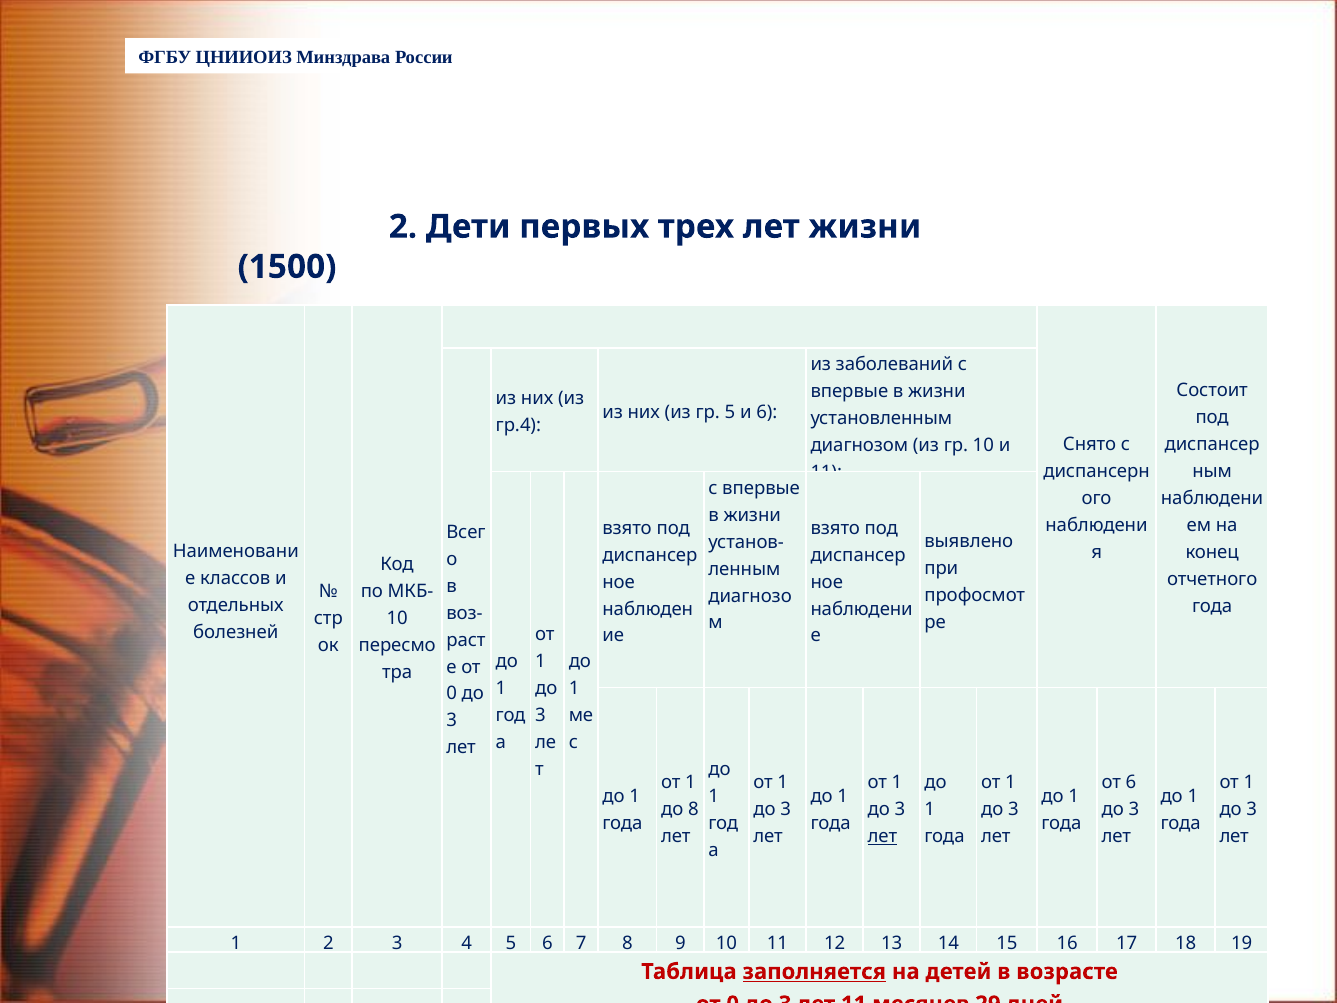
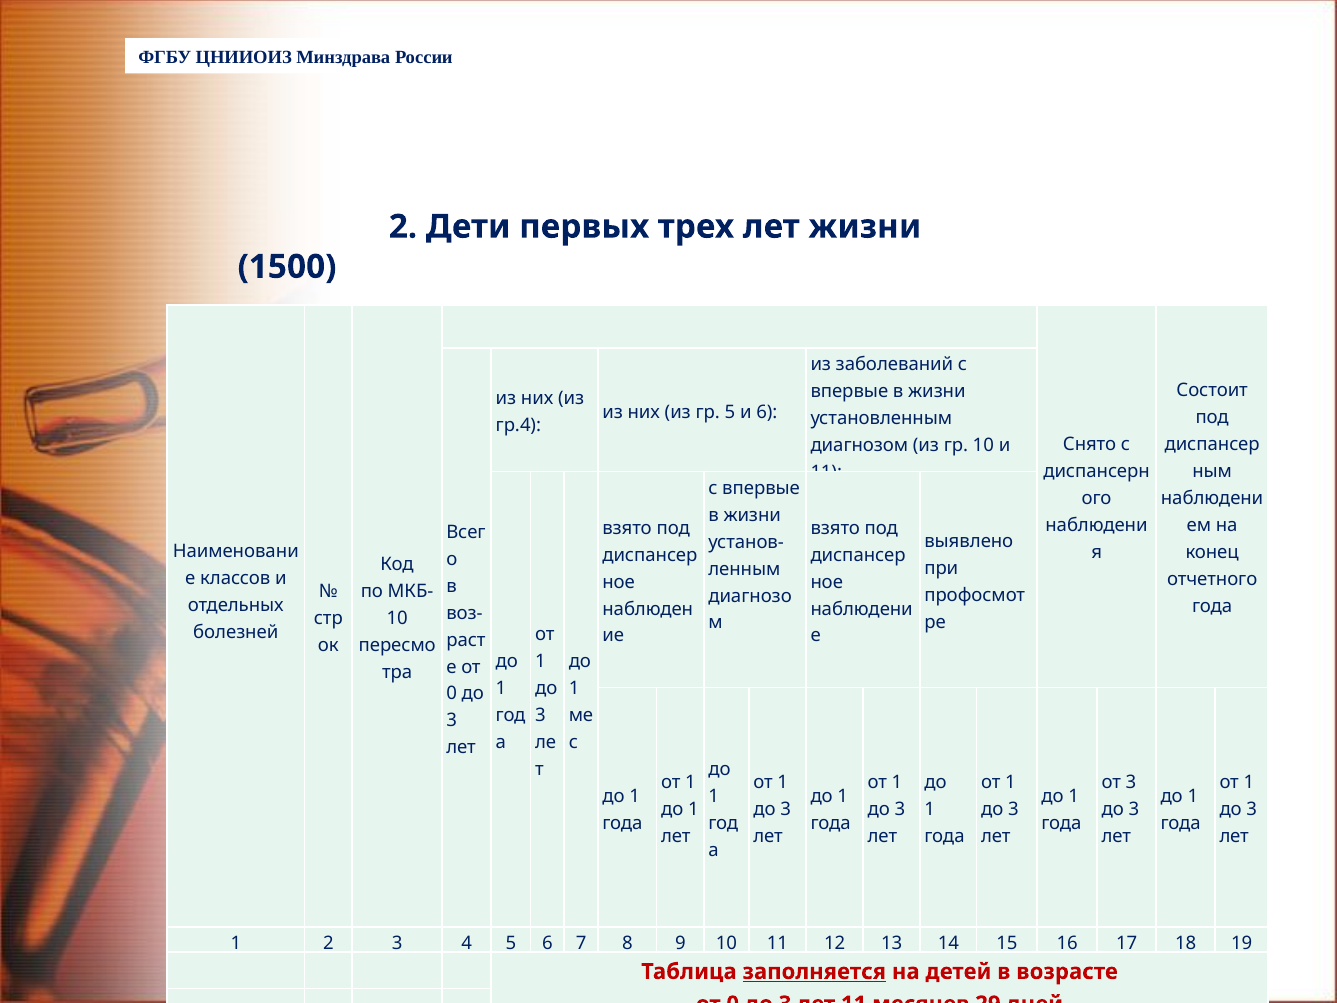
от 6: 6 -> 3 (1131, 782)
8: 8 -> 1 (693, 809)
лет underline: present -> none (882, 836)
